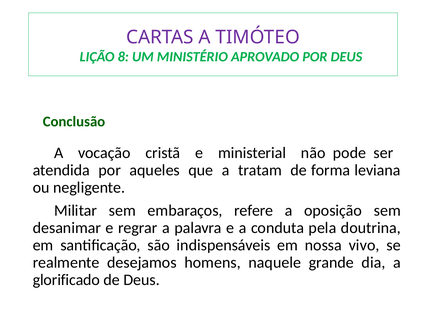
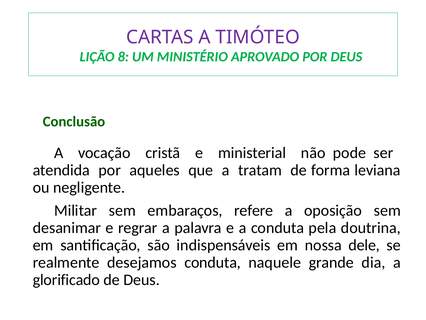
vivo: vivo -> dele (364, 245)
desejamos homens: homens -> conduta (213, 262)
